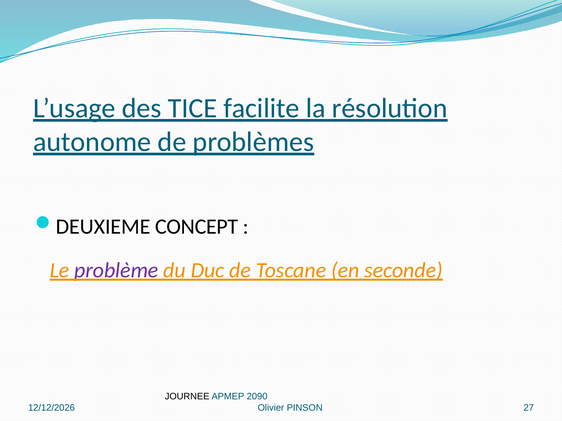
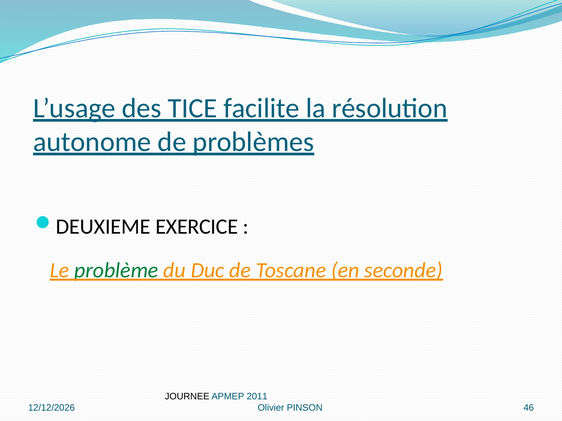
CONCEPT: CONCEPT -> EXERCICE (197, 227)
problème colour: purple -> green (116, 271)
2090: 2090 -> 2011 (257, 397)
27: 27 -> 46 (529, 408)
